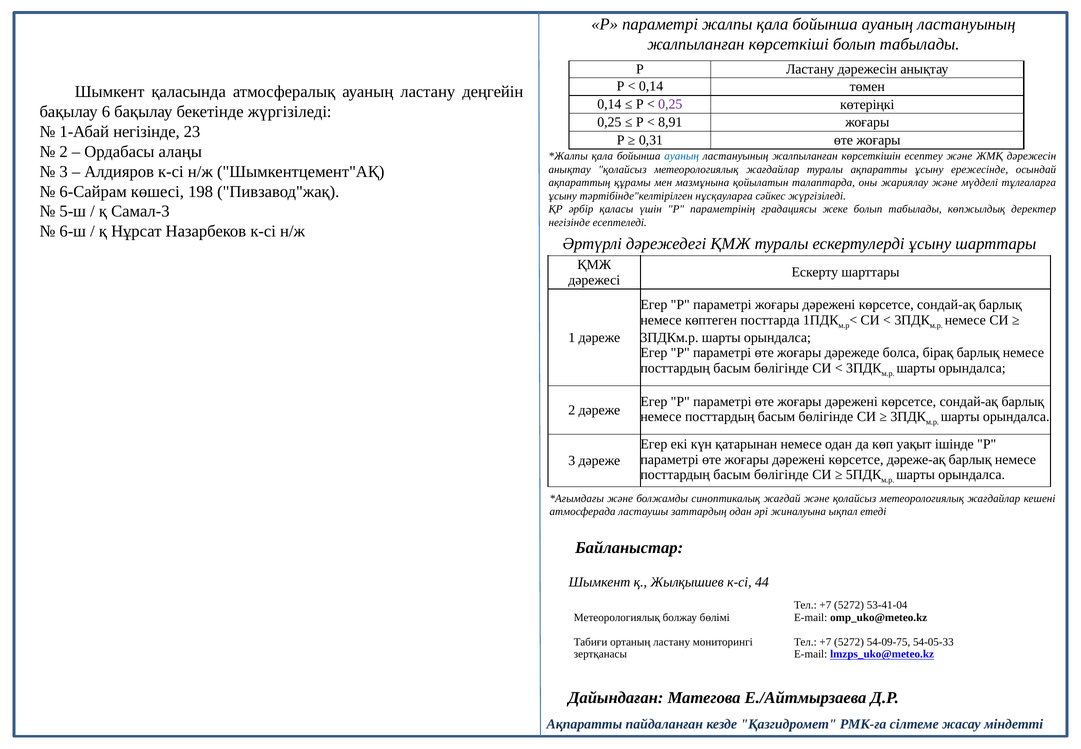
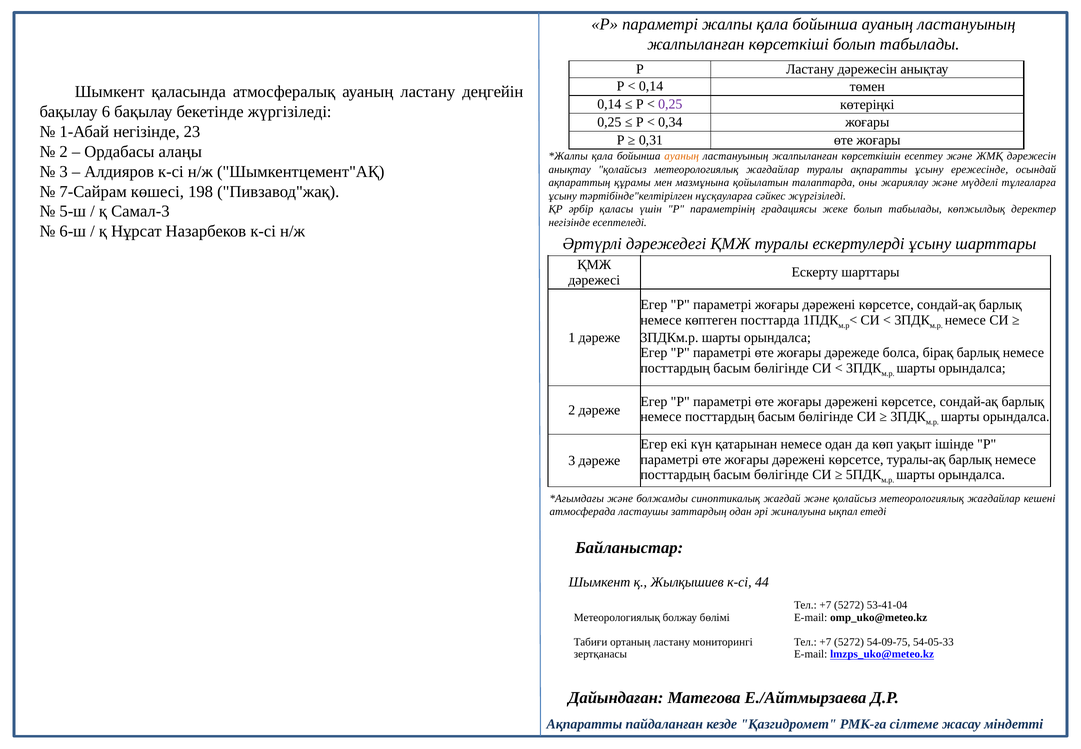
8,91: 8,91 -> 0,34 (670, 122)
ауаның colour: blue -> orange (682, 156)
6-Сайрам: 6-Сайрам -> 7-Сайрам (93, 191)
дәреже-ақ: дәреже-ақ -> туралы-ақ (916, 459)
